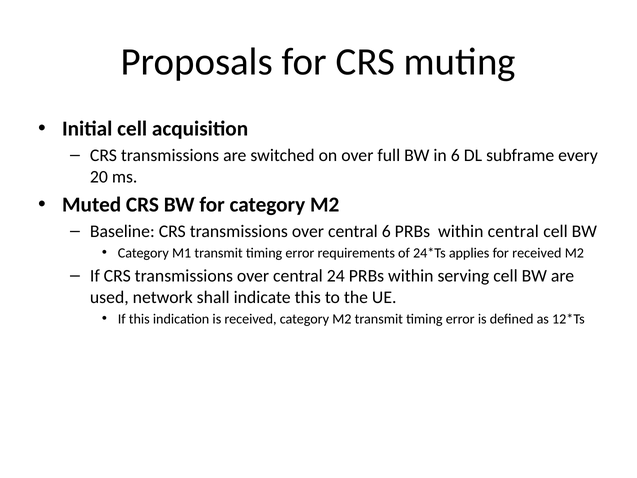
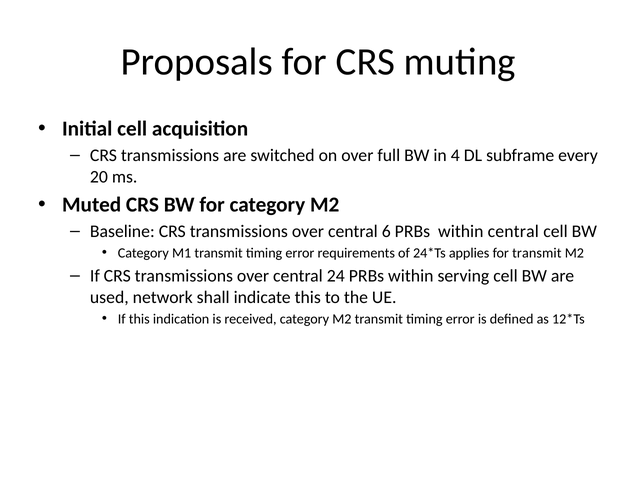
in 6: 6 -> 4 (455, 156)
for received: received -> transmit (537, 253)
